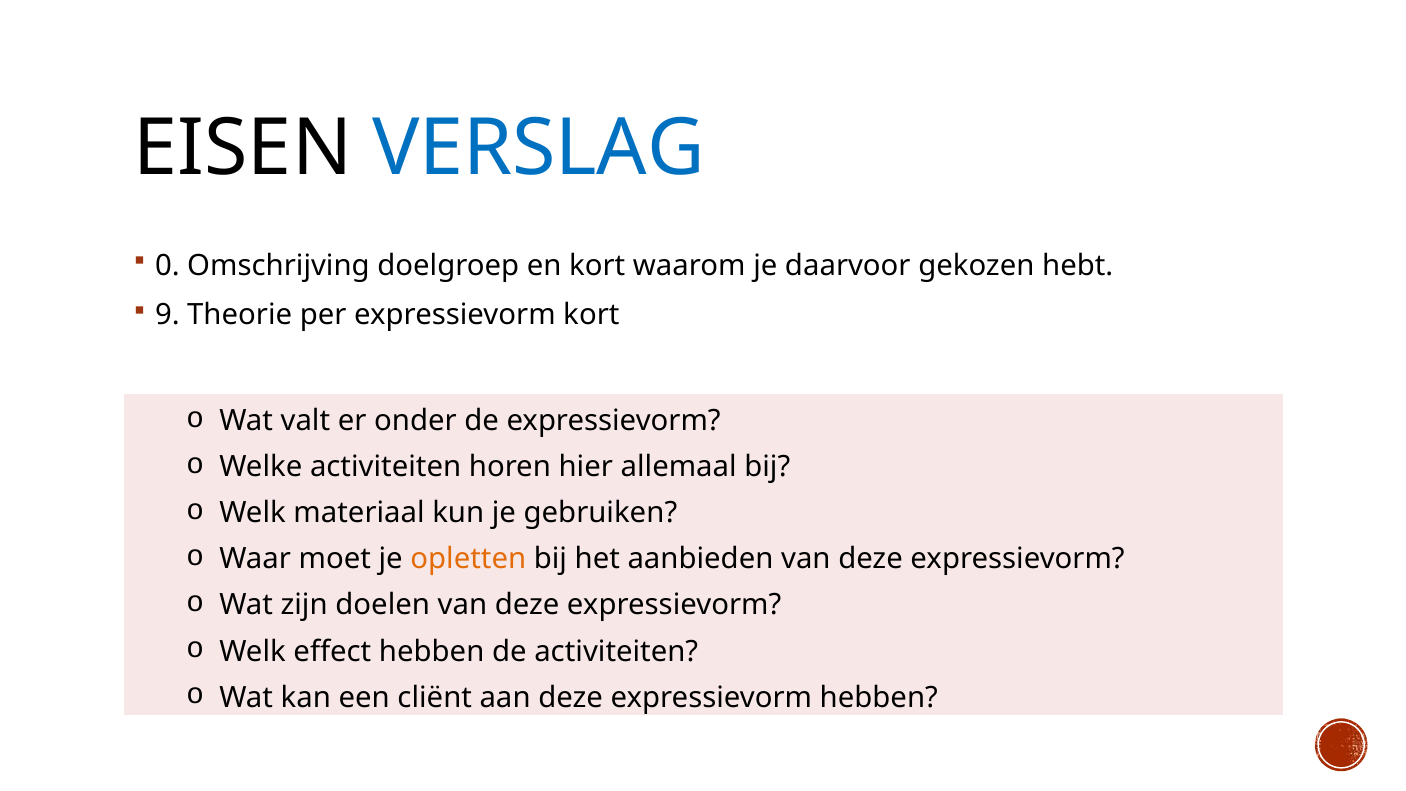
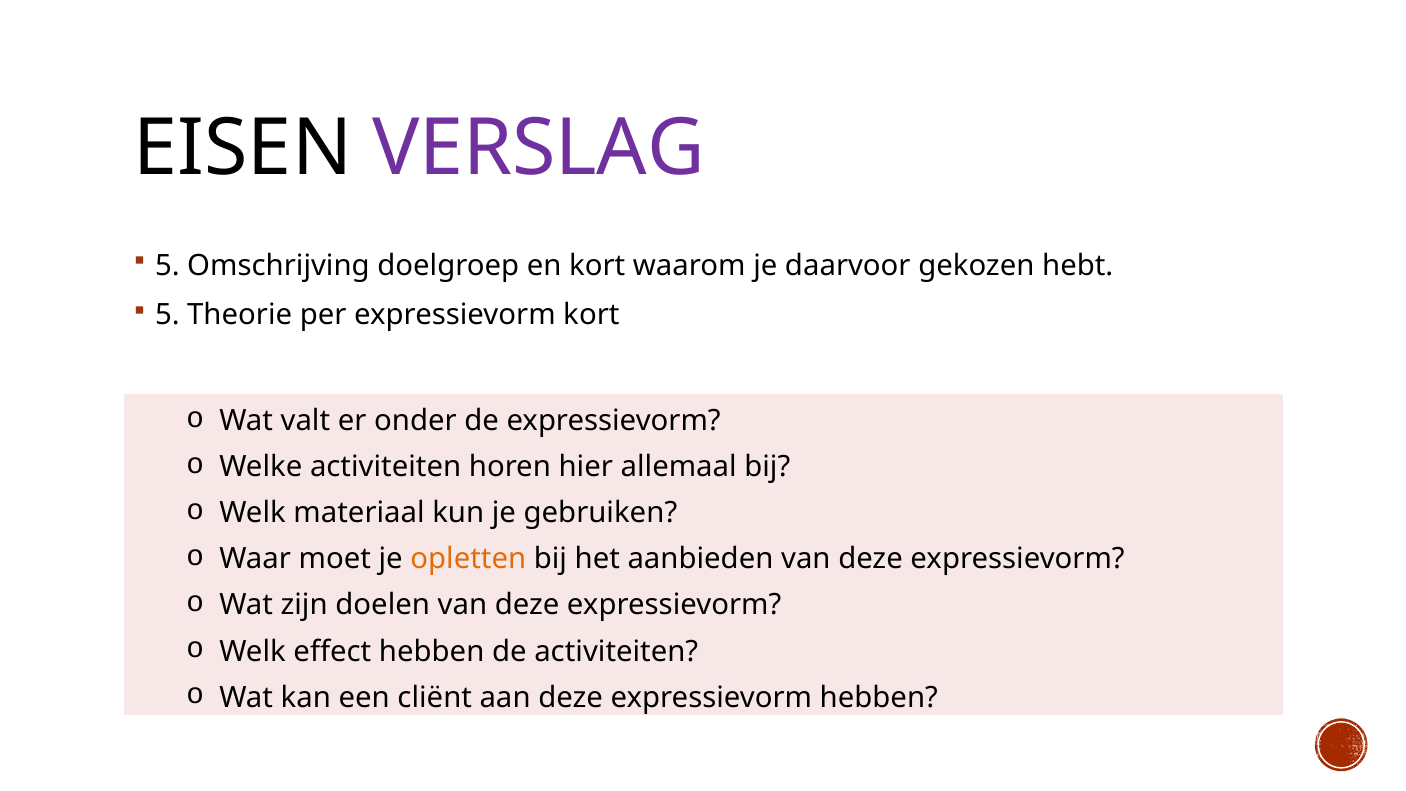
VERSLAG colour: blue -> purple (539, 148)
0: 0 -> 5 (167, 266)
9: 9 -> 5 (167, 315)
